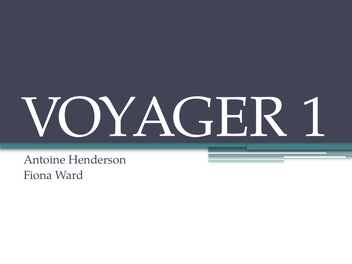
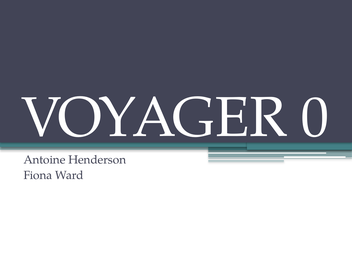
1: 1 -> 0 (315, 118)
